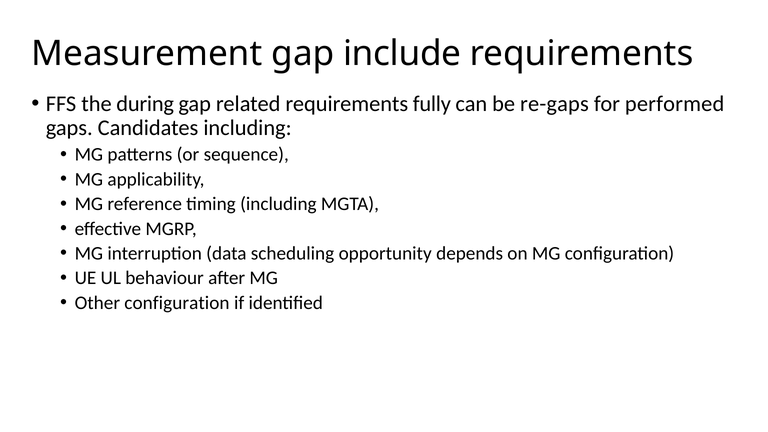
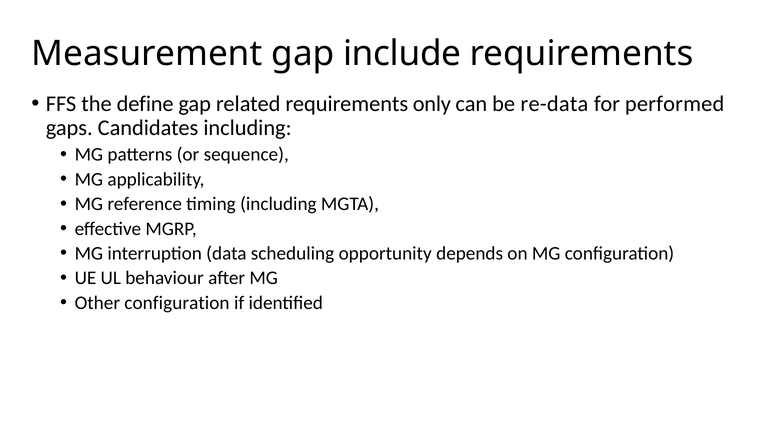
during: during -> define (145, 104)
fully: fully -> only (432, 104)
re-gaps: re-gaps -> re-data (554, 104)
